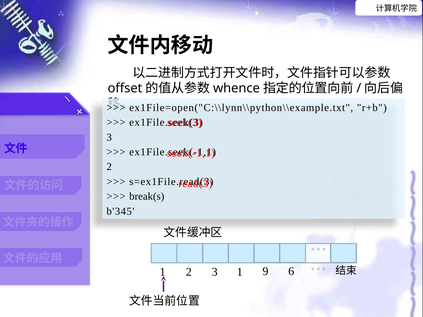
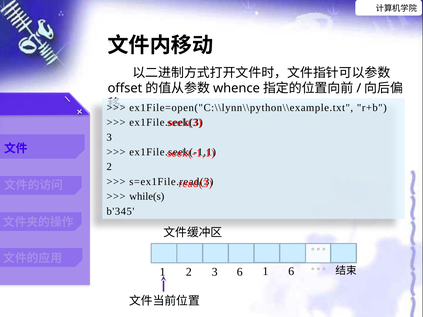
break(s: break(s -> while(s (147, 197)
2 1: 1 -> 6 (240, 272)
3 9: 9 -> 1 (265, 272)
